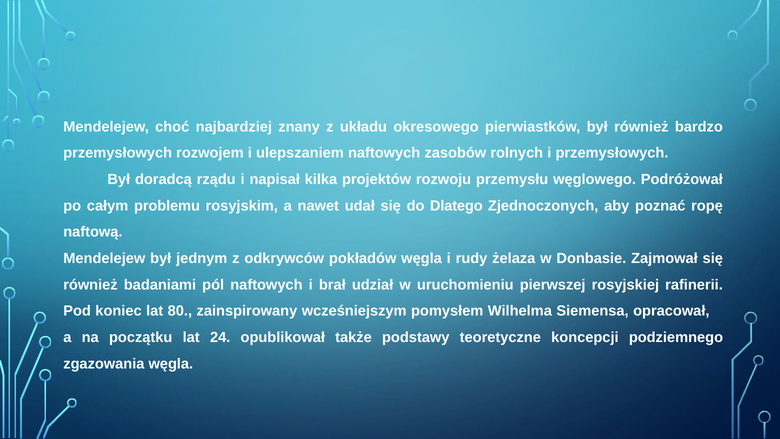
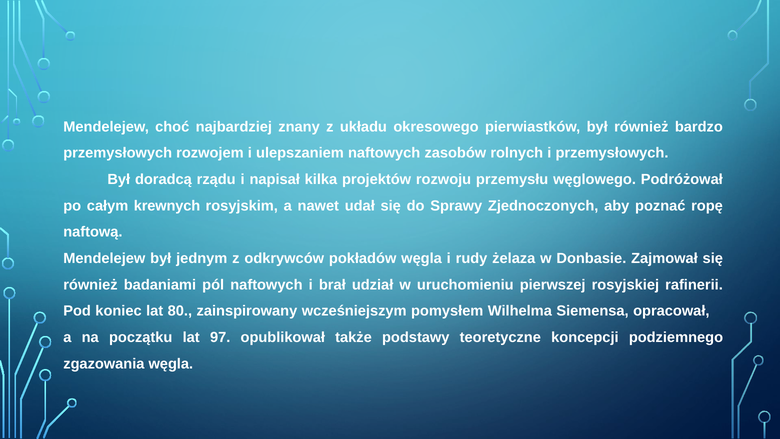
problemu: problemu -> krewnych (167, 206)
Dlatego: Dlatego -> Sprawy (456, 206)
24: 24 -> 97 (220, 337)
